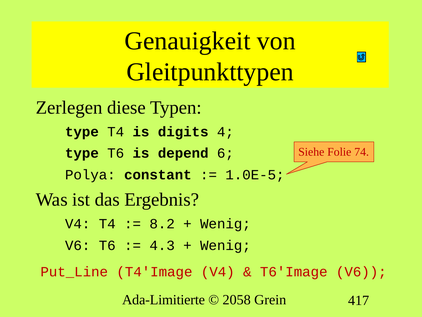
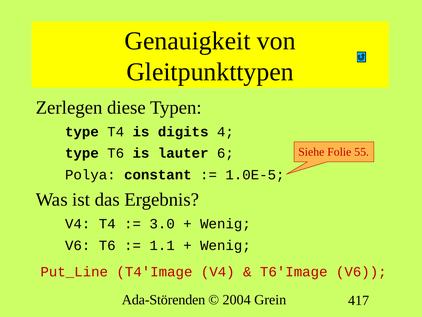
74: 74 -> 55 (362, 152)
depend: depend -> lauter (183, 153)
8.2: 8.2 -> 3.0 (162, 223)
4.3: 4.3 -> 1.1 (162, 245)
Ada-Limitierte: Ada-Limitierte -> Ada-Störenden (164, 299)
2058: 2058 -> 2004 (237, 299)
